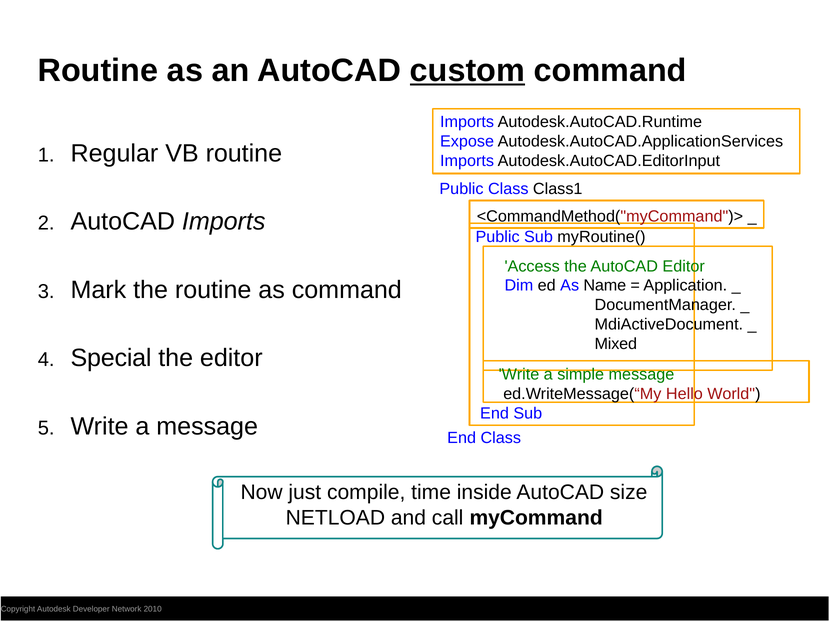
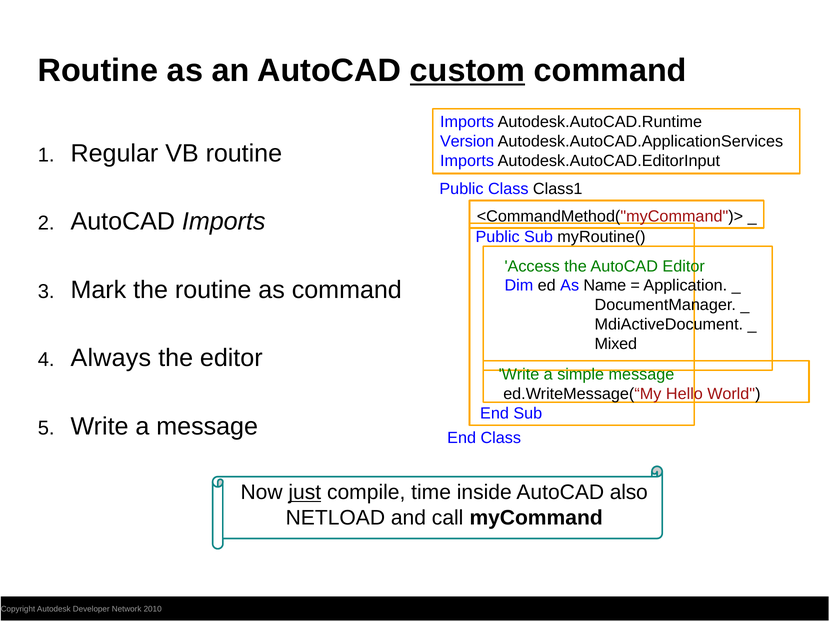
Expose: Expose -> Version (467, 142)
Special: Special -> Always (111, 358)
just underline: none -> present (305, 493)
size: size -> also (629, 493)
